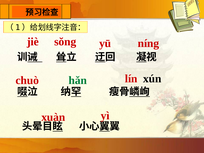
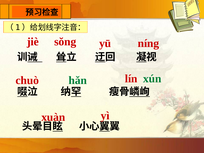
xún colour: black -> green (152, 79)
